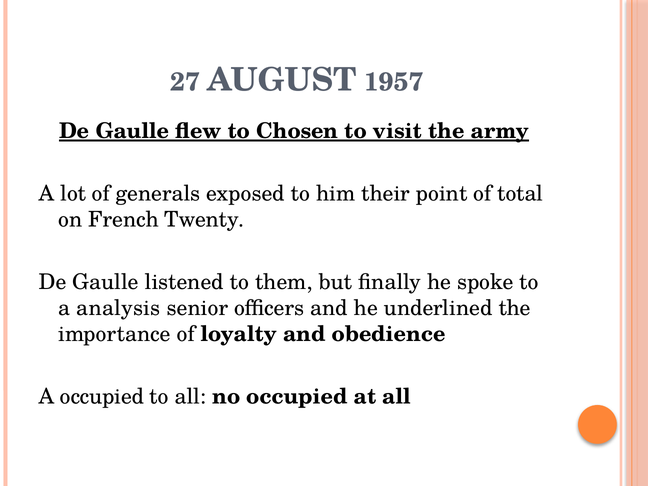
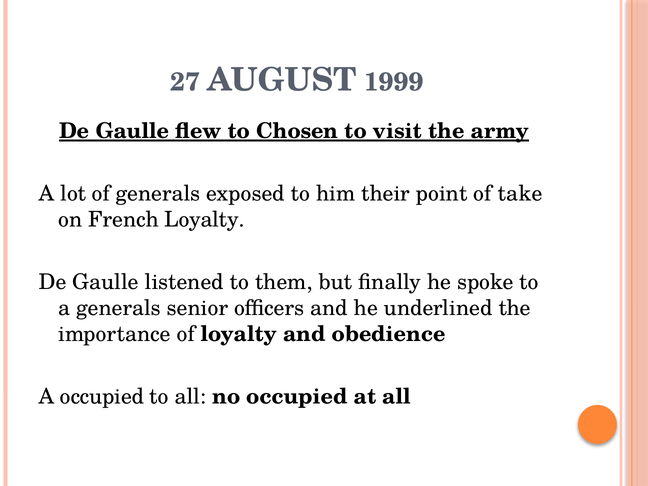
1957: 1957 -> 1999 (394, 82)
total: total -> take (520, 194)
French Twenty: Twenty -> Loyalty (204, 220)
a analysis: analysis -> generals (119, 308)
